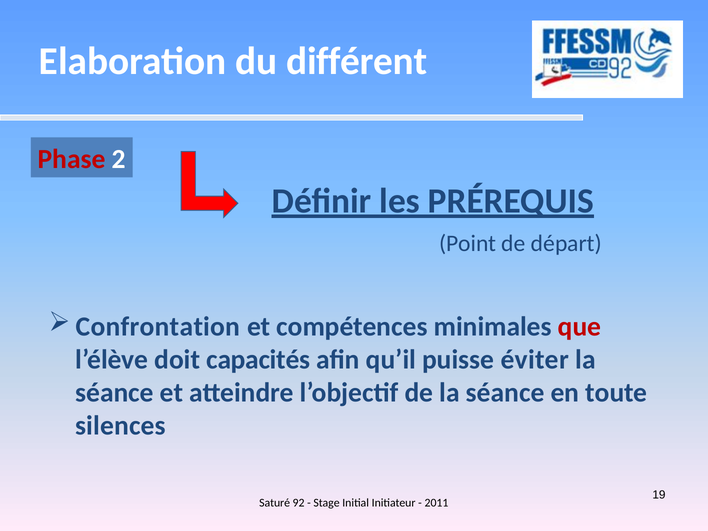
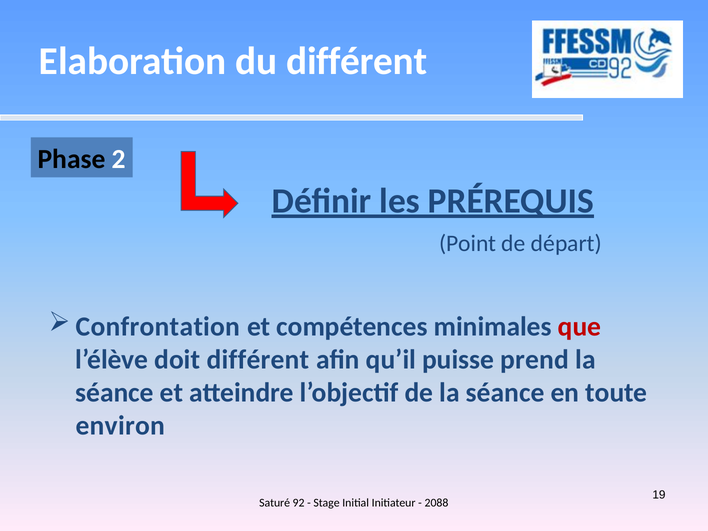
Phase colour: red -> black (72, 159)
doit capacités: capacités -> différent (258, 360)
éviter: éviter -> prend (535, 360)
silences: silences -> environ (120, 426)
2011: 2011 -> 2088 (436, 503)
